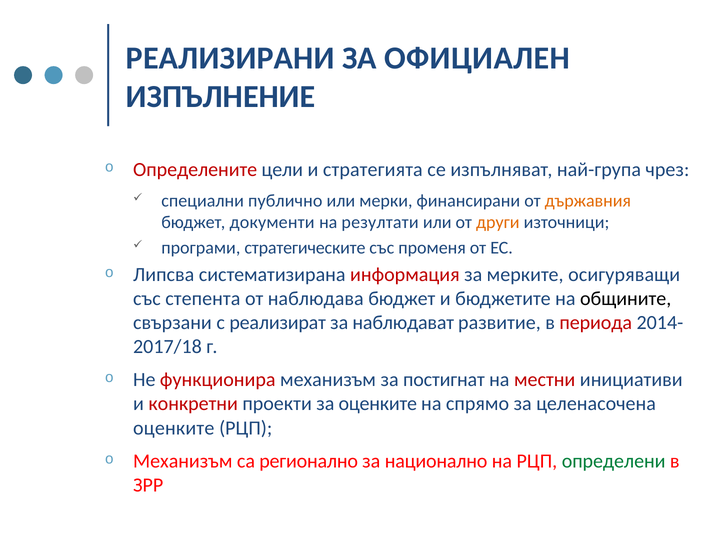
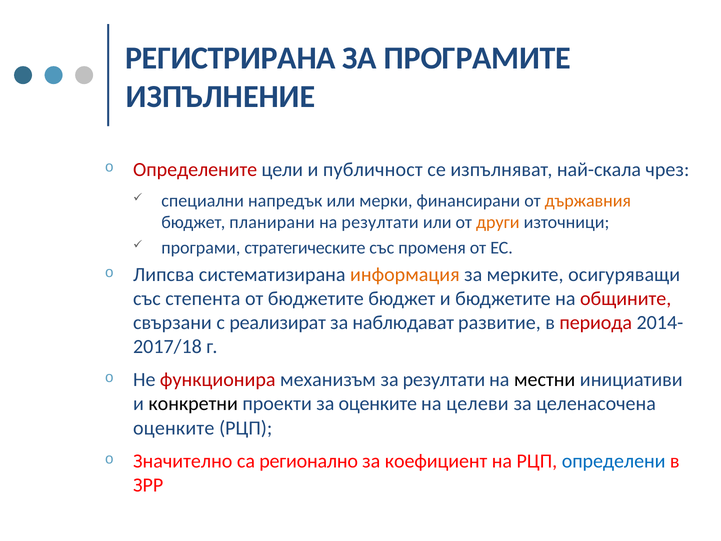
РЕАЛИЗИРАНИ: РЕАЛИЗИРАНИ -> РЕГИСТРИРАНА (231, 58)
ОФИЦИАЛЕН: ОФИЦИАЛЕН -> ПРОГРАМИТЕ (477, 58)
стратегията: стратегията -> публичност (373, 169)
най-група: най-група -> най-скала (599, 169)
публично: публично -> напредък (285, 201)
документи: документи -> планирани (272, 222)
информация colour: red -> orange (405, 274)
от наблюдава: наблюдава -> бюджетите (316, 299)
общините colour: black -> red (626, 299)
за постигнат: постигнат -> резултати (444, 380)
местни colour: red -> black (545, 380)
конкретни colour: red -> black (193, 404)
спрямо: спрямо -> целеви (477, 404)
Механизъм: Механизъм -> Значително (183, 461)
национално: национално -> коефициент (436, 461)
определени colour: green -> blue (614, 461)
